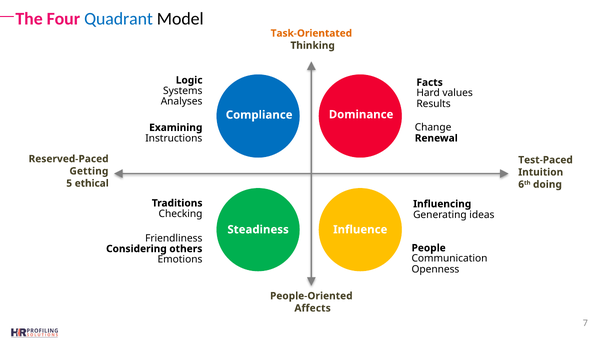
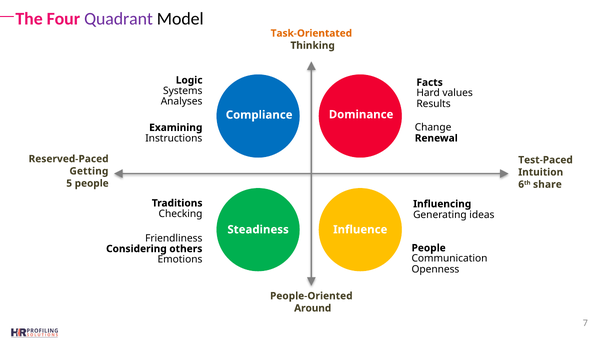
Quadrant colour: blue -> purple (119, 19)
5 ethical: ethical -> people (92, 183)
doing: doing -> share (547, 184)
Affects: Affects -> Around (313, 308)
